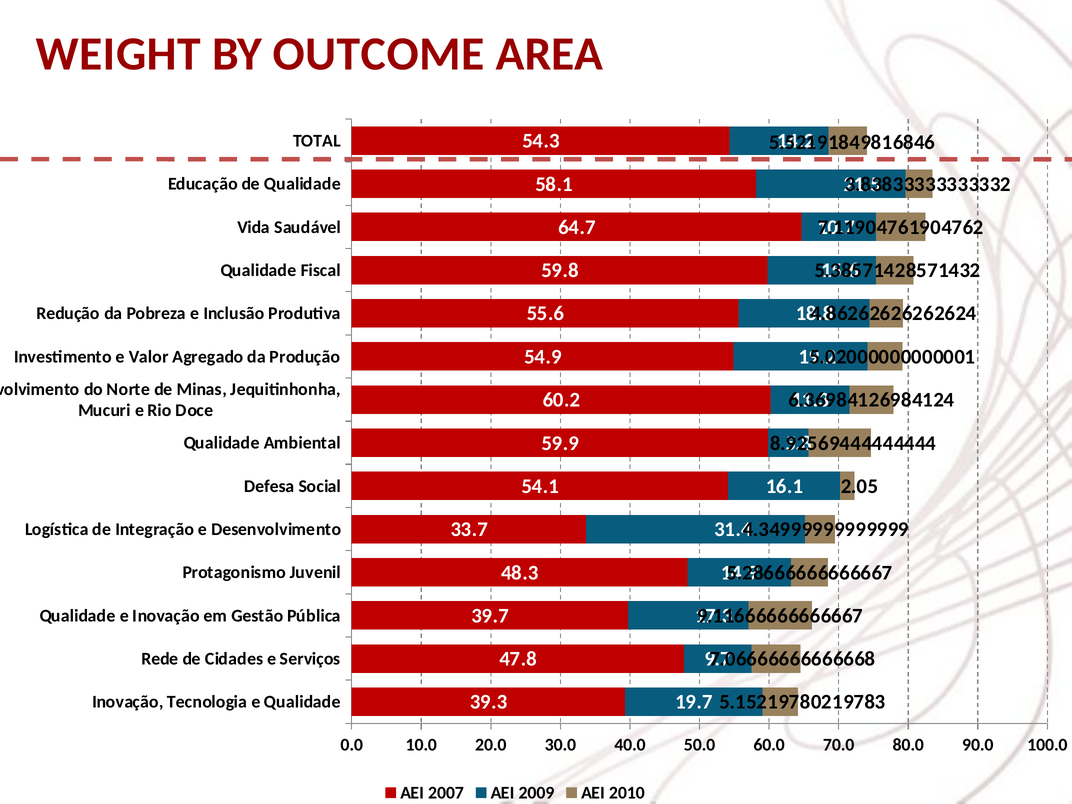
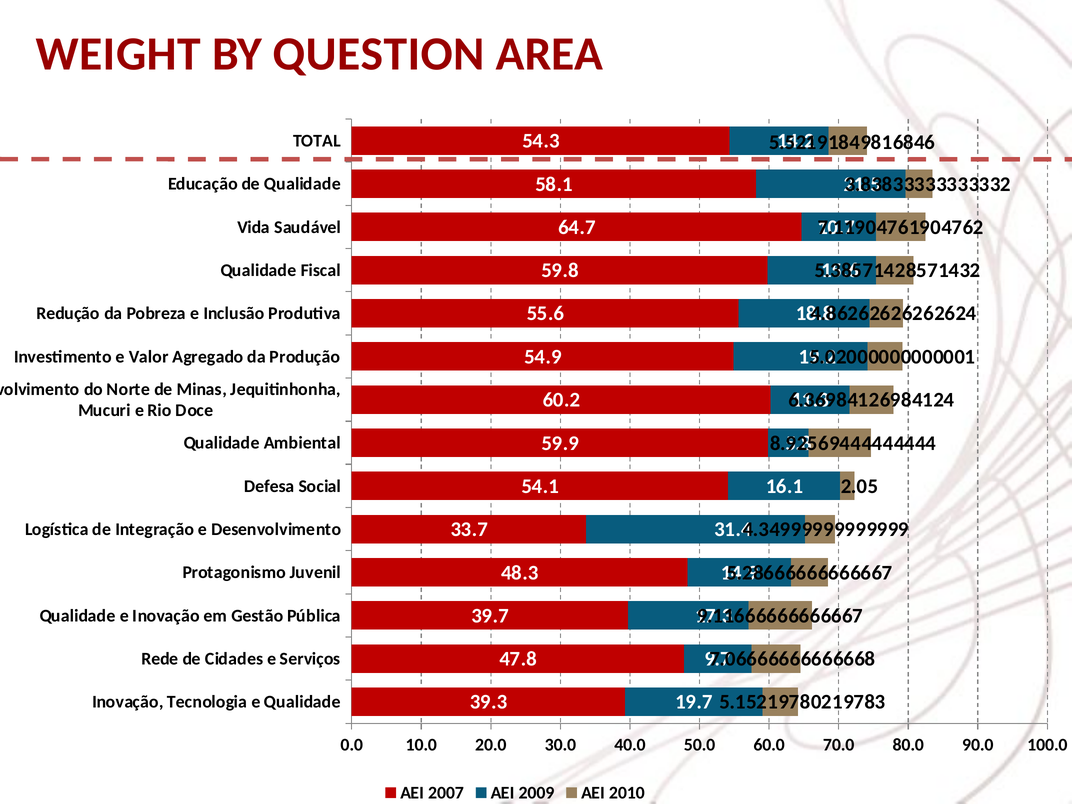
OUTCOME: OUTCOME -> QUESTION (379, 54)
